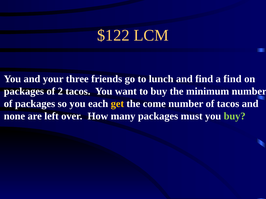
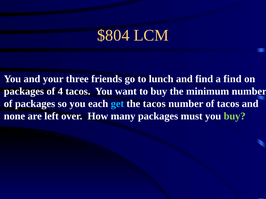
$122: $122 -> $804 (113, 35)
2: 2 -> 4 (60, 92)
get colour: yellow -> light blue (117, 104)
the come: come -> tacos (154, 104)
